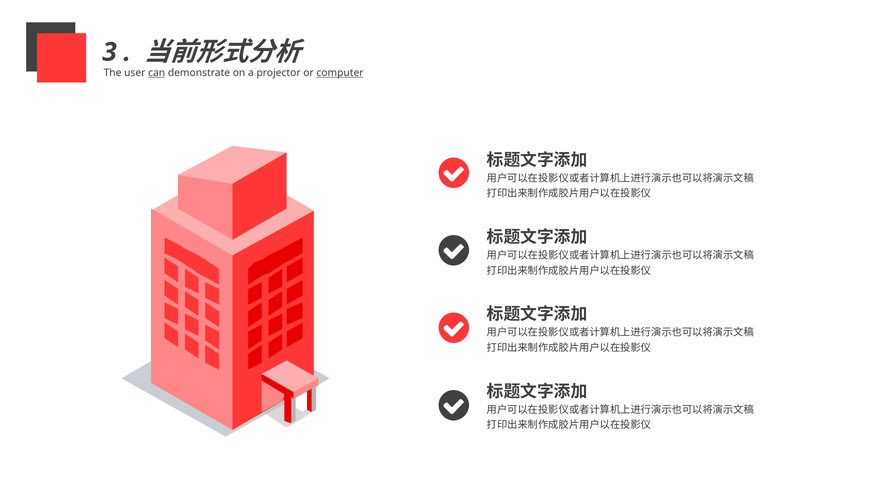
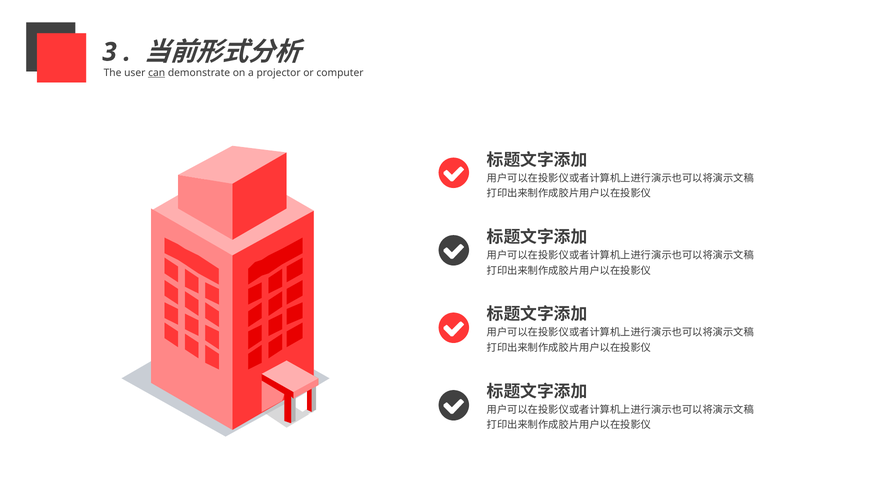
computer underline: present -> none (340, 73)
